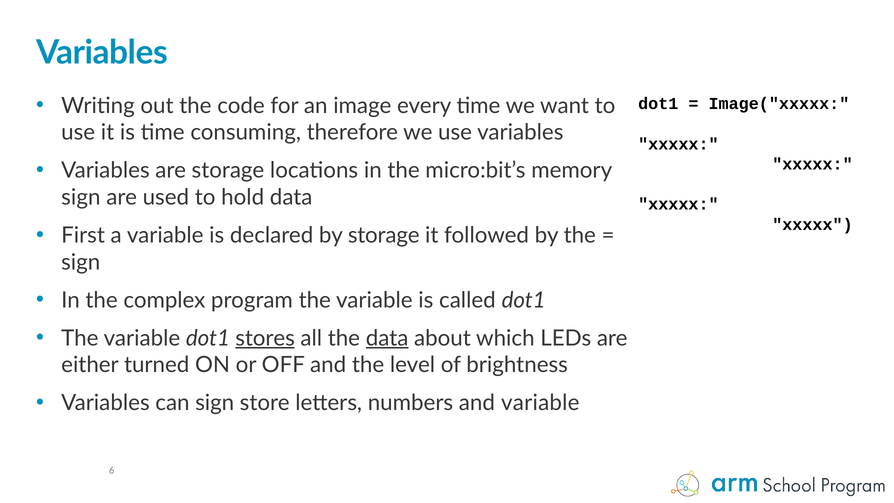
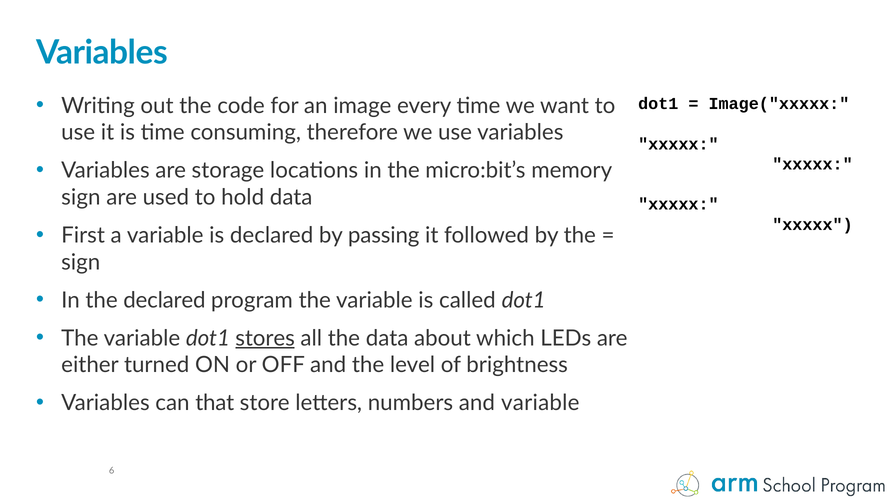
by storage: storage -> passing (384, 235)
the complex: complex -> declared (164, 300)
data underline: present -> none (387, 338)
can sign: sign -> that (215, 403)
